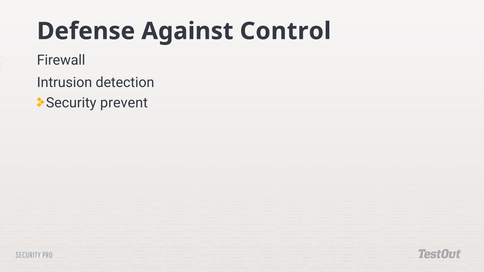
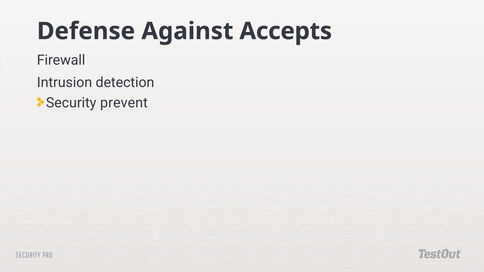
Control: Control -> Accepts (286, 31)
